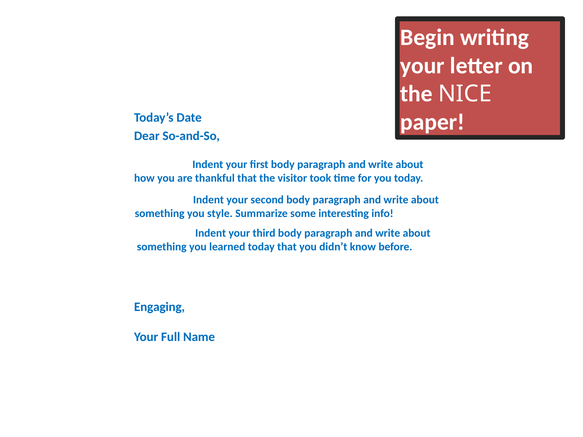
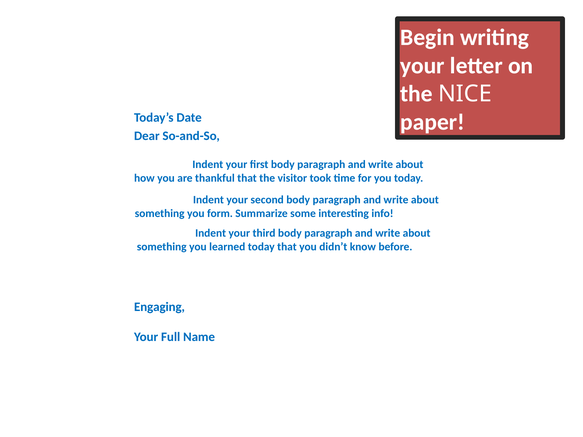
style: style -> form (220, 214)
